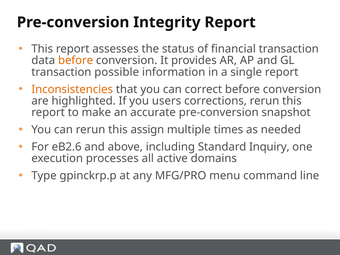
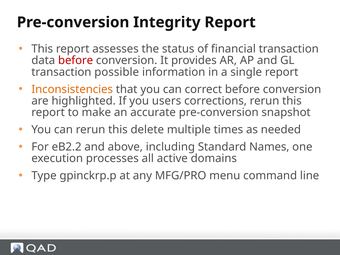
before colour: orange -> red (76, 60)
assign: assign -> delete (147, 130)
eB2.6: eB2.6 -> eB2.2 (67, 147)
Inquiry: Inquiry -> Names (269, 147)
